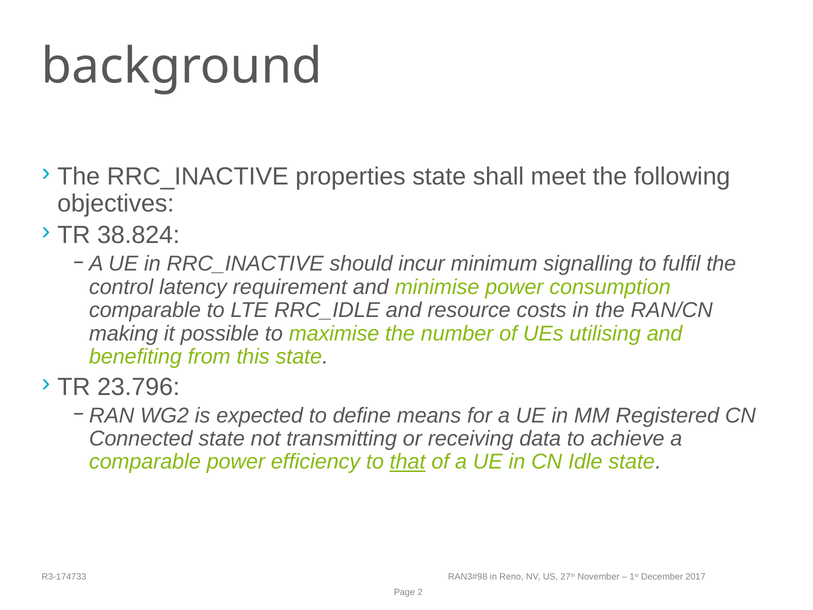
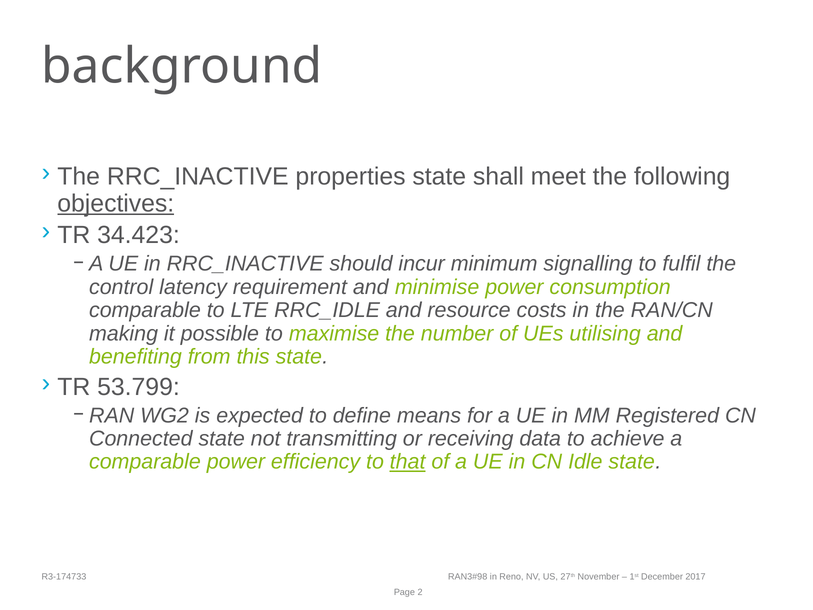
objectives underline: none -> present (116, 204)
38.824: 38.824 -> 34.423 (138, 235)
23.796: 23.796 -> 53.799 (138, 387)
